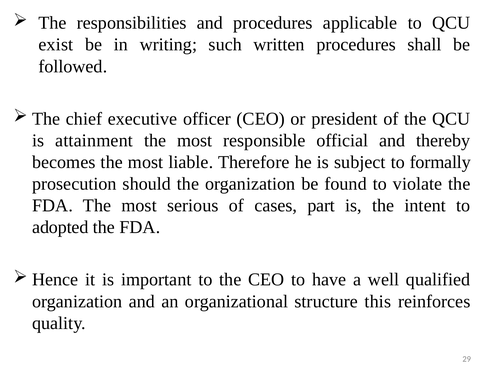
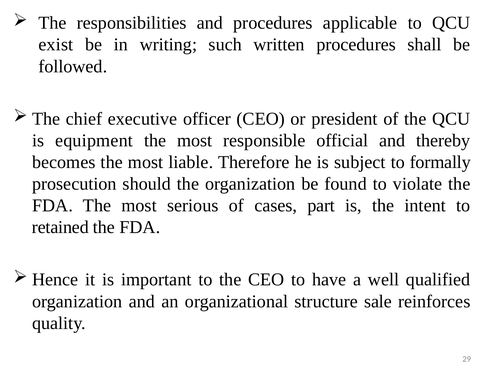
attainment: attainment -> equipment (94, 140)
adopted: adopted -> retained (60, 227)
this: this -> sale (378, 301)
